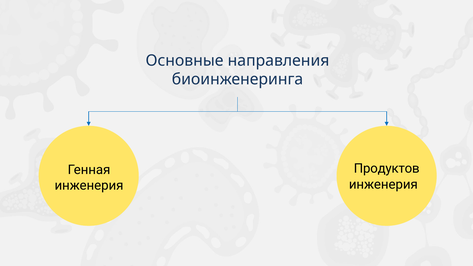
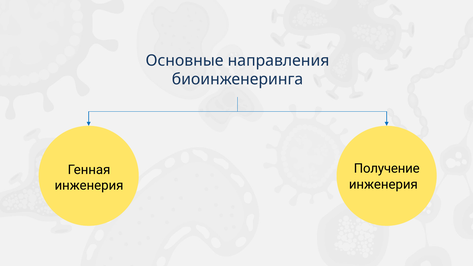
Продуктов: Продуктов -> Получение (387, 169)
